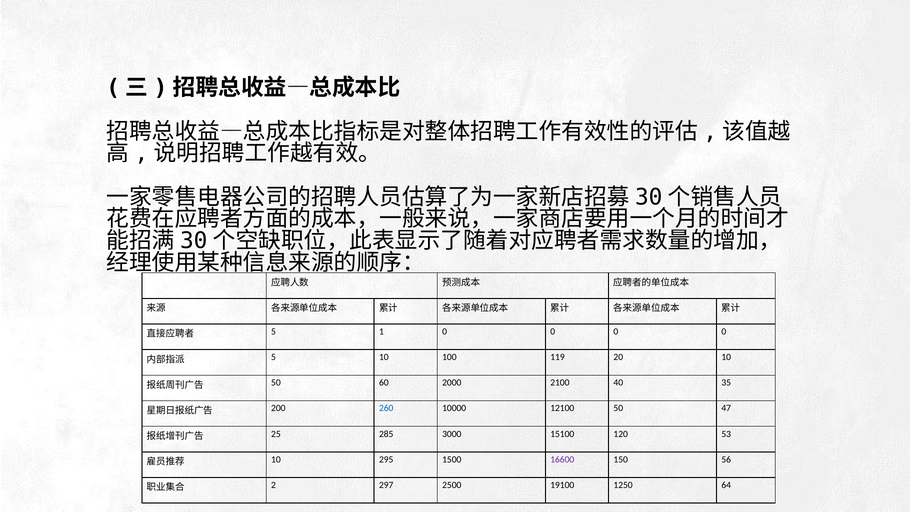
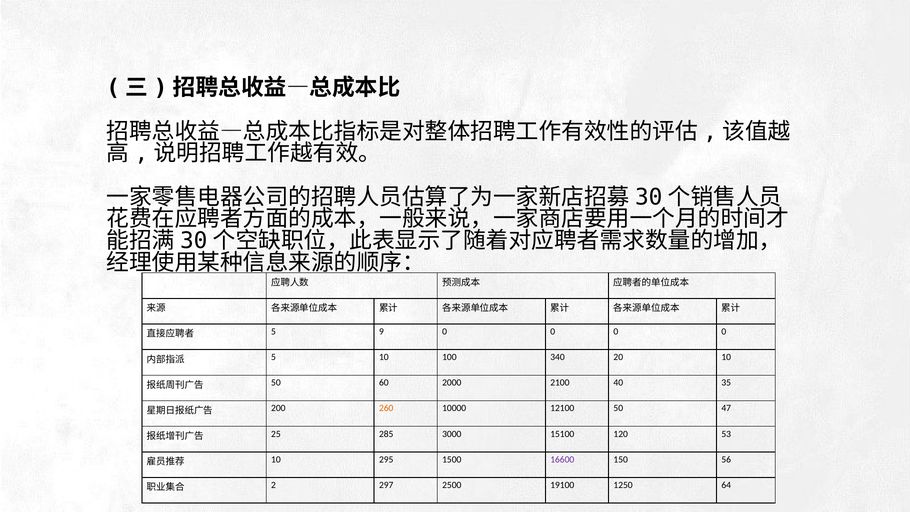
1: 1 -> 9 (381, 331)
119: 119 -> 340 (557, 357)
260 colour: blue -> orange (386, 408)
